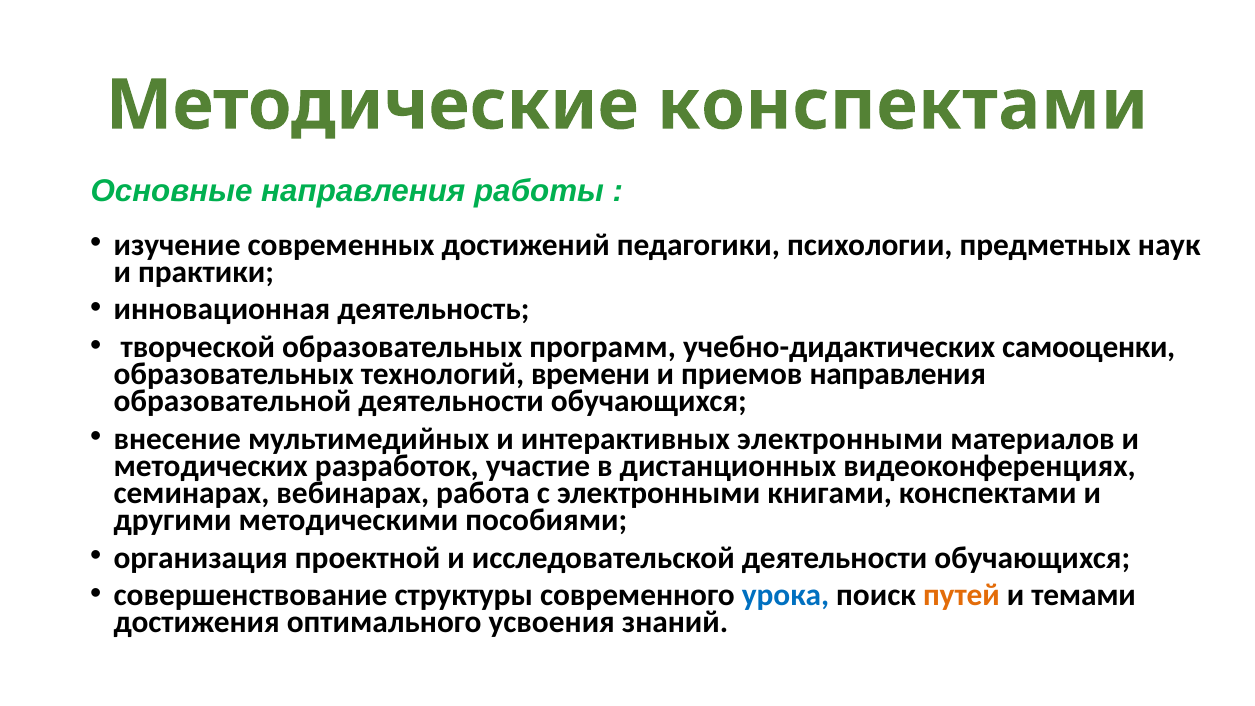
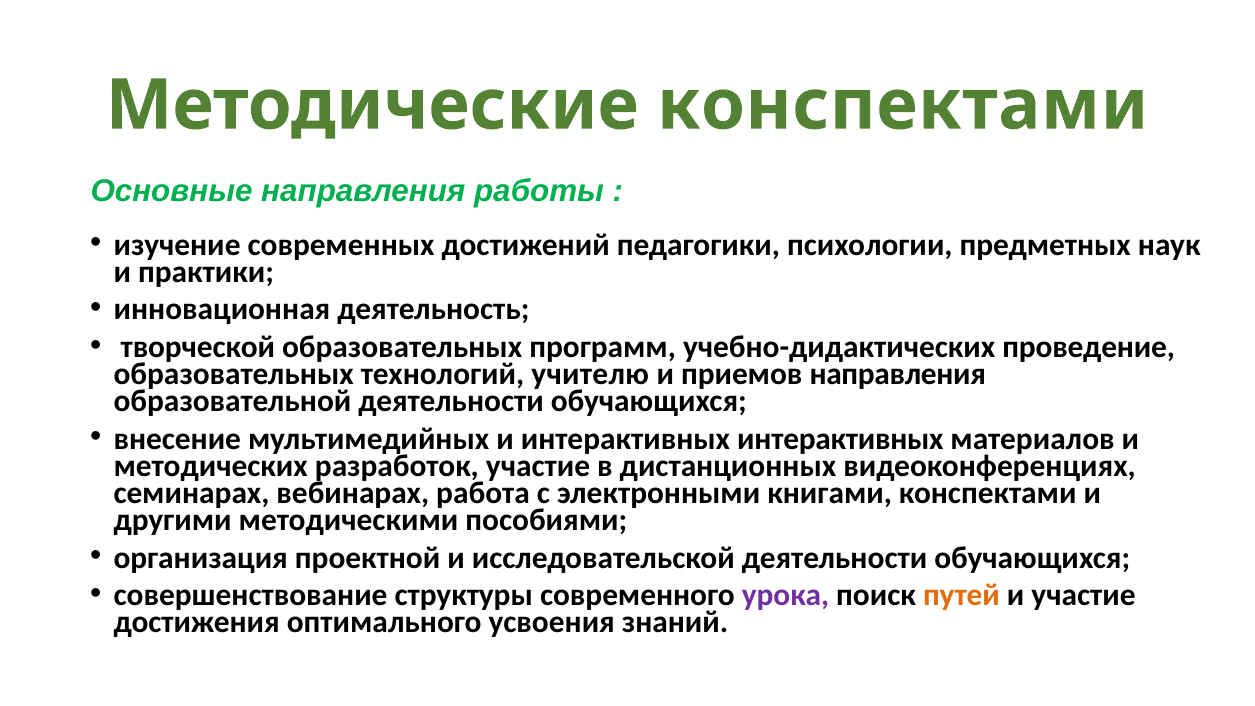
самооценки: самооценки -> проведение (1089, 347)
времени: времени -> учителю (590, 374)
интерактивных электронными: электронными -> интерактивных (840, 439)
урока colour: blue -> purple (786, 595)
и темами: темами -> участие (1084, 595)
